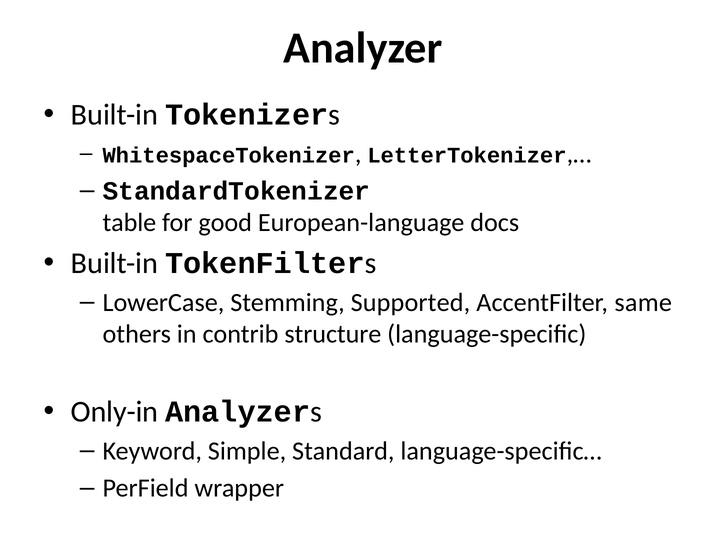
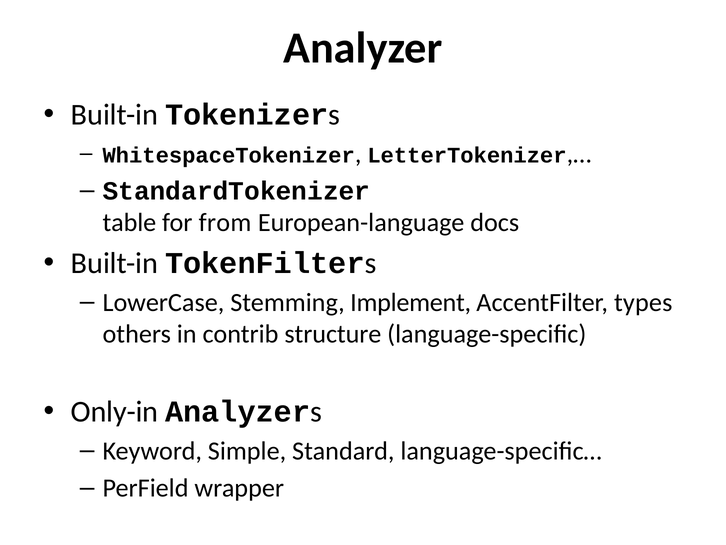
good: good -> from (225, 222)
Supported: Supported -> Implement (411, 302)
same: same -> types (643, 302)
